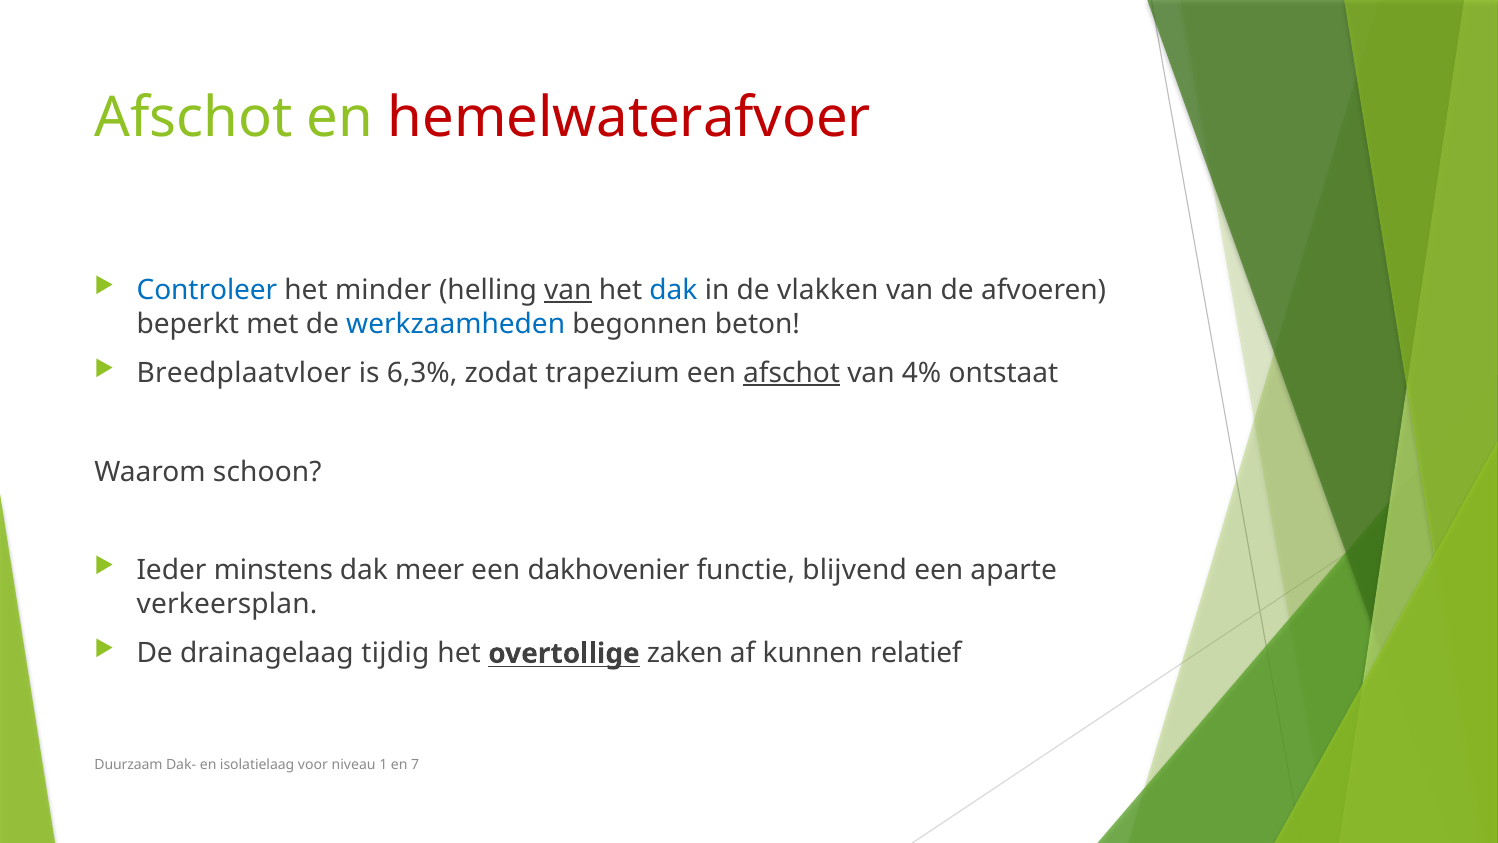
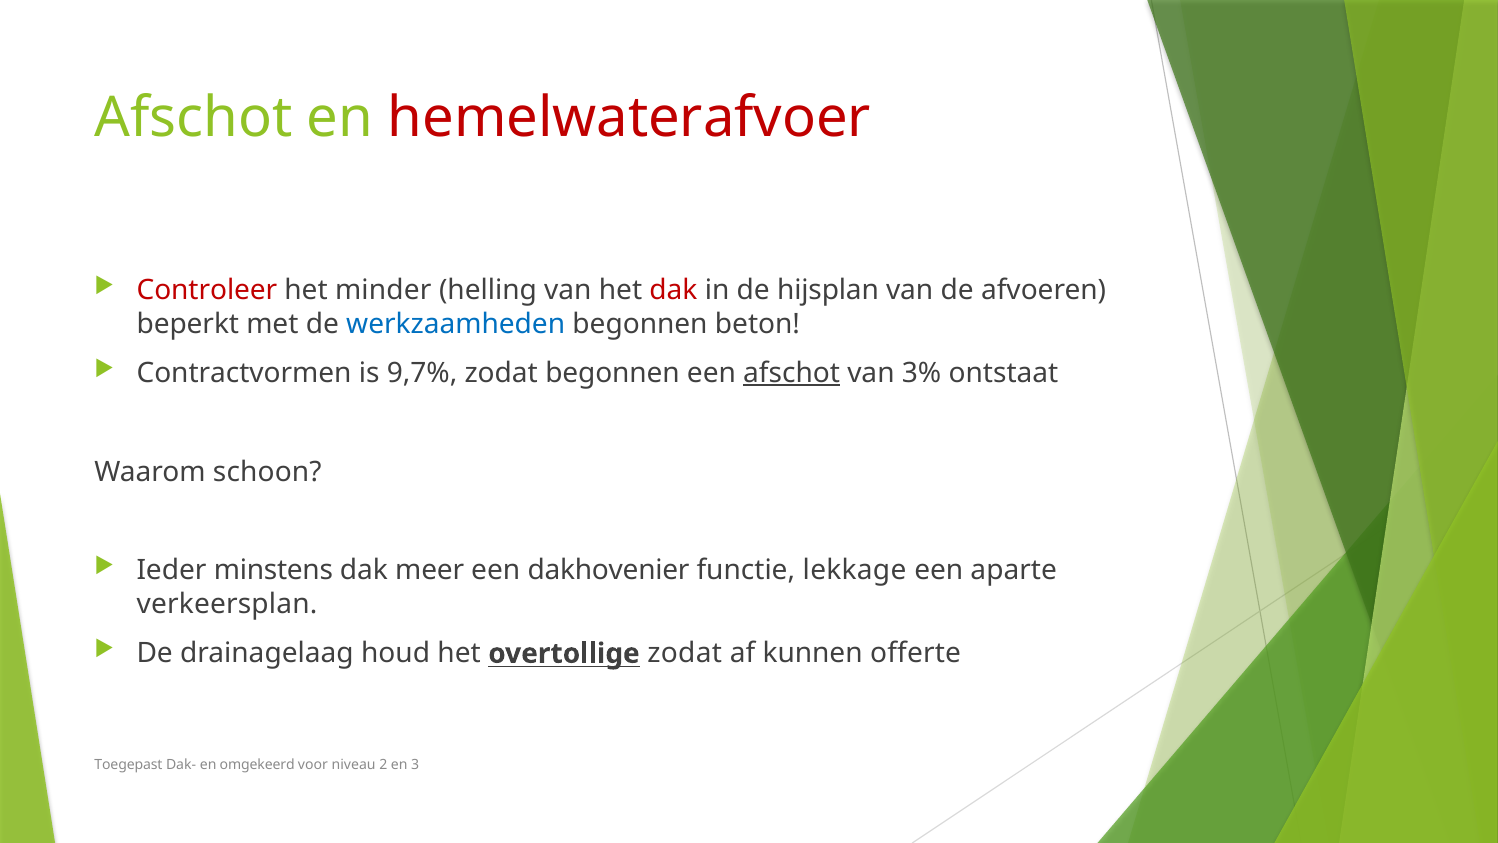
Controleer colour: blue -> red (207, 290)
van underline: present -> none (568, 290)
dak colour: blue -> red (673, 290)
vlakken: vlakken -> hijsplan (828, 290)
Breedplaatvloer: Breedplaatvloer -> Contractvormen (244, 373)
6,3%: 6,3% -> 9,7% (422, 373)
zodat trapezium: trapezium -> begonnen (612, 373)
4%: 4% -> 3% (922, 373)
blijvend: blijvend -> lekkage (855, 570)
tijdig: tijdig -> houd (396, 653)
overtollige zaken: zaken -> zodat (685, 653)
relatief: relatief -> offerte (916, 653)
Duurzaam: Duurzaam -> Toegepast (128, 765)
isolatielaag: isolatielaag -> omgekeerd (257, 765)
1: 1 -> 2 (383, 765)
7: 7 -> 3 (415, 765)
